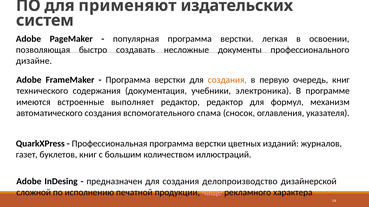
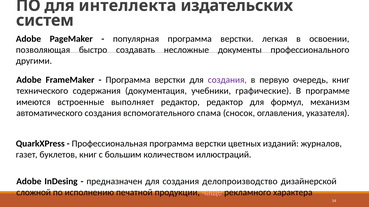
применяют: применяют -> интеллекта (127, 6)
дизайне: дизайне -> другими (34, 61)
создания colour: orange -> purple (227, 80)
электроника: электроника -> графические (263, 91)
